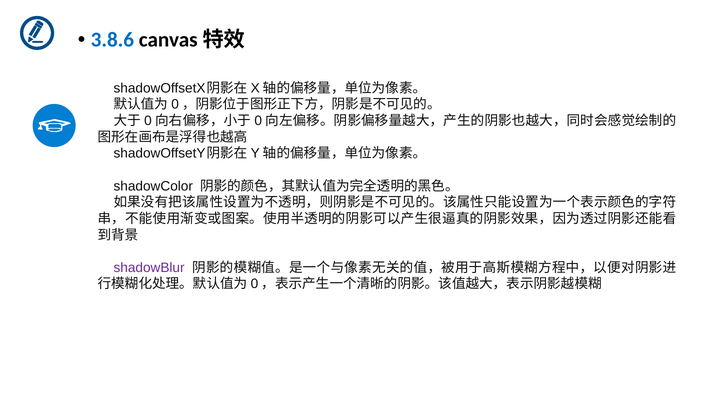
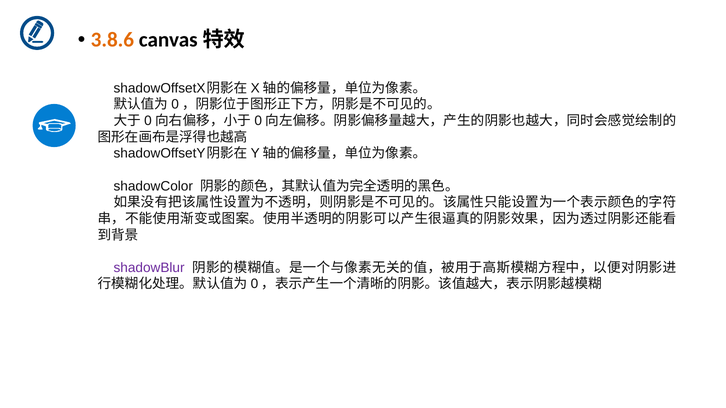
3.8.6 colour: blue -> orange (112, 40)
